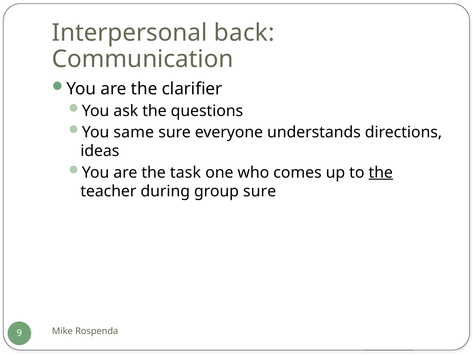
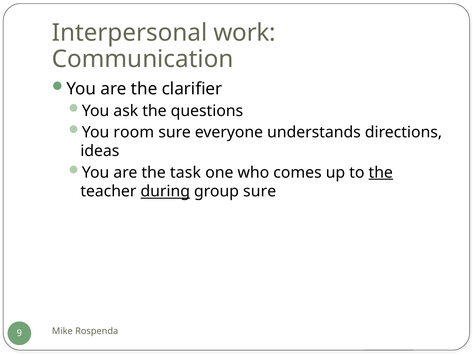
back: back -> work (245, 33)
same: same -> room (134, 132)
during underline: none -> present (165, 191)
